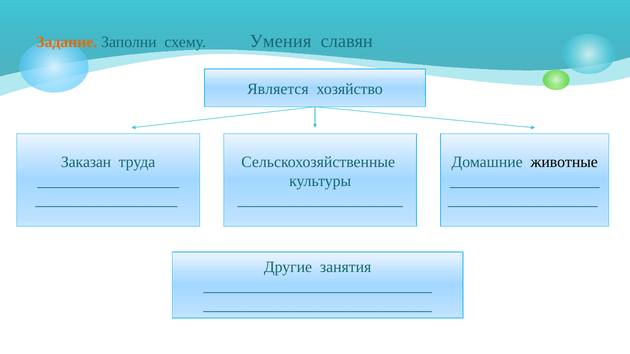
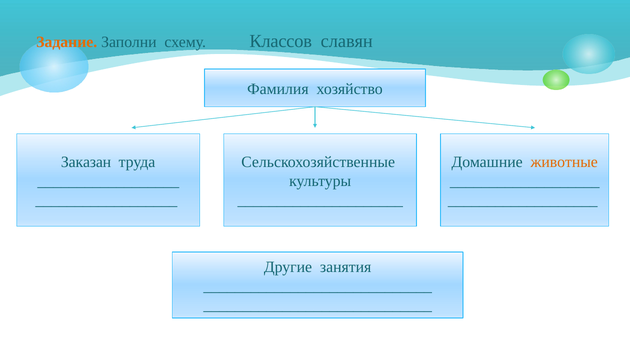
Умения: Умения -> Классов (281, 41)
Является: Является -> Фамилия (278, 89)
животные colour: black -> orange (564, 162)
